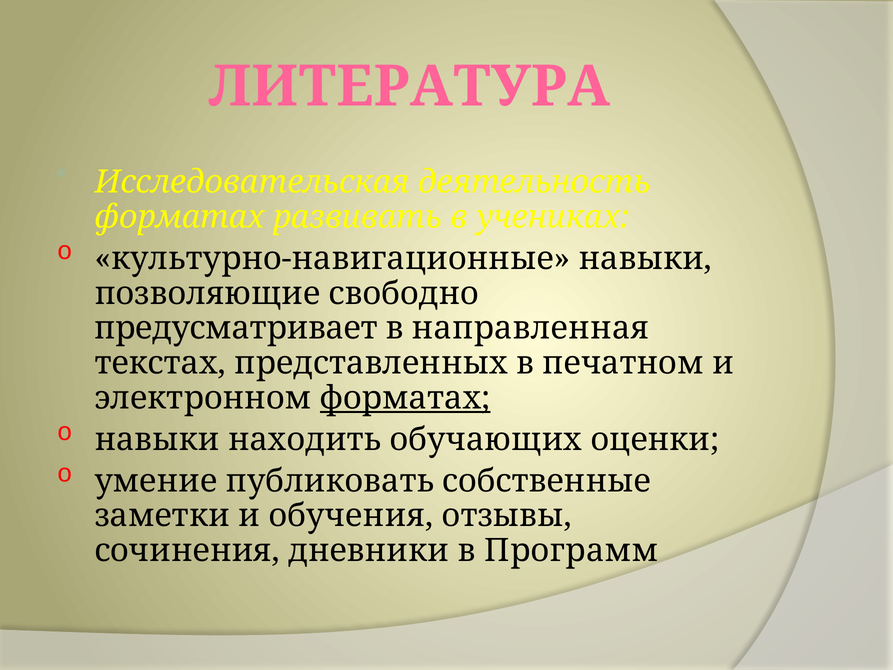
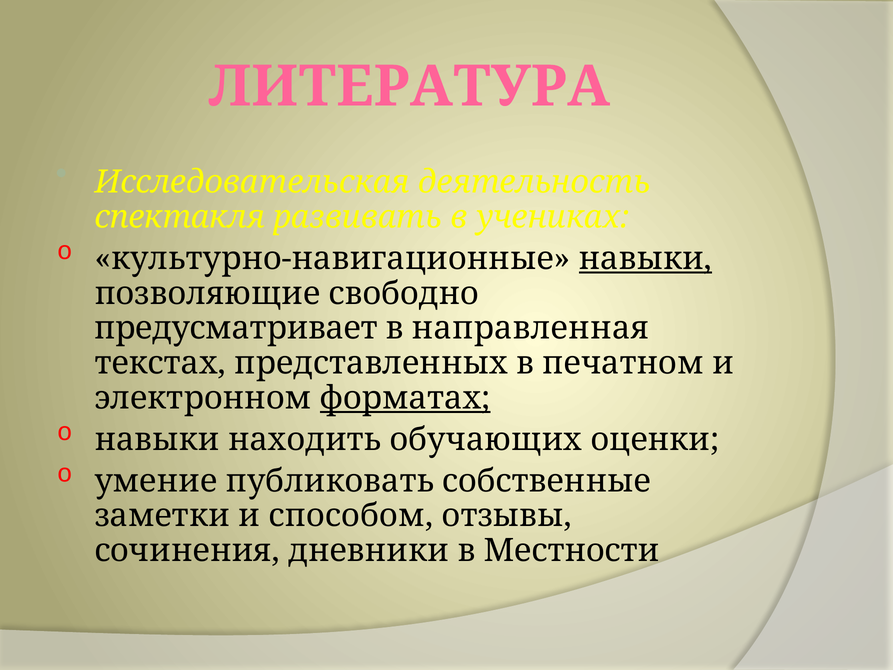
форматах: форматах -> спектакля (180, 217)
навыки underline: none -> present (645, 259)
обучения: обучения -> способом (351, 516)
Программ: Программ -> Местности (572, 550)
